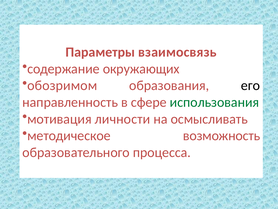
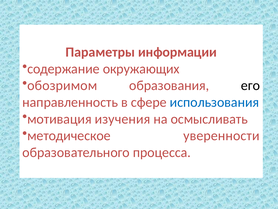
взаимосвязь: взаимосвязь -> информации (177, 52)
использования colour: green -> blue (214, 102)
личности: личности -> изучения (123, 119)
возможность: возможность -> уверенности (221, 135)
